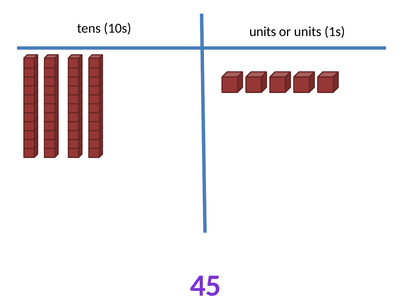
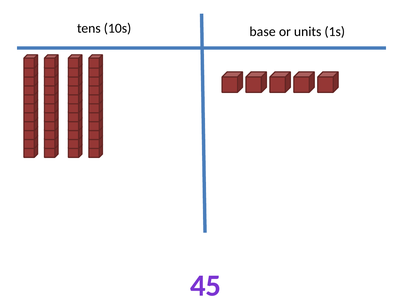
10s units: units -> base (263, 32)
